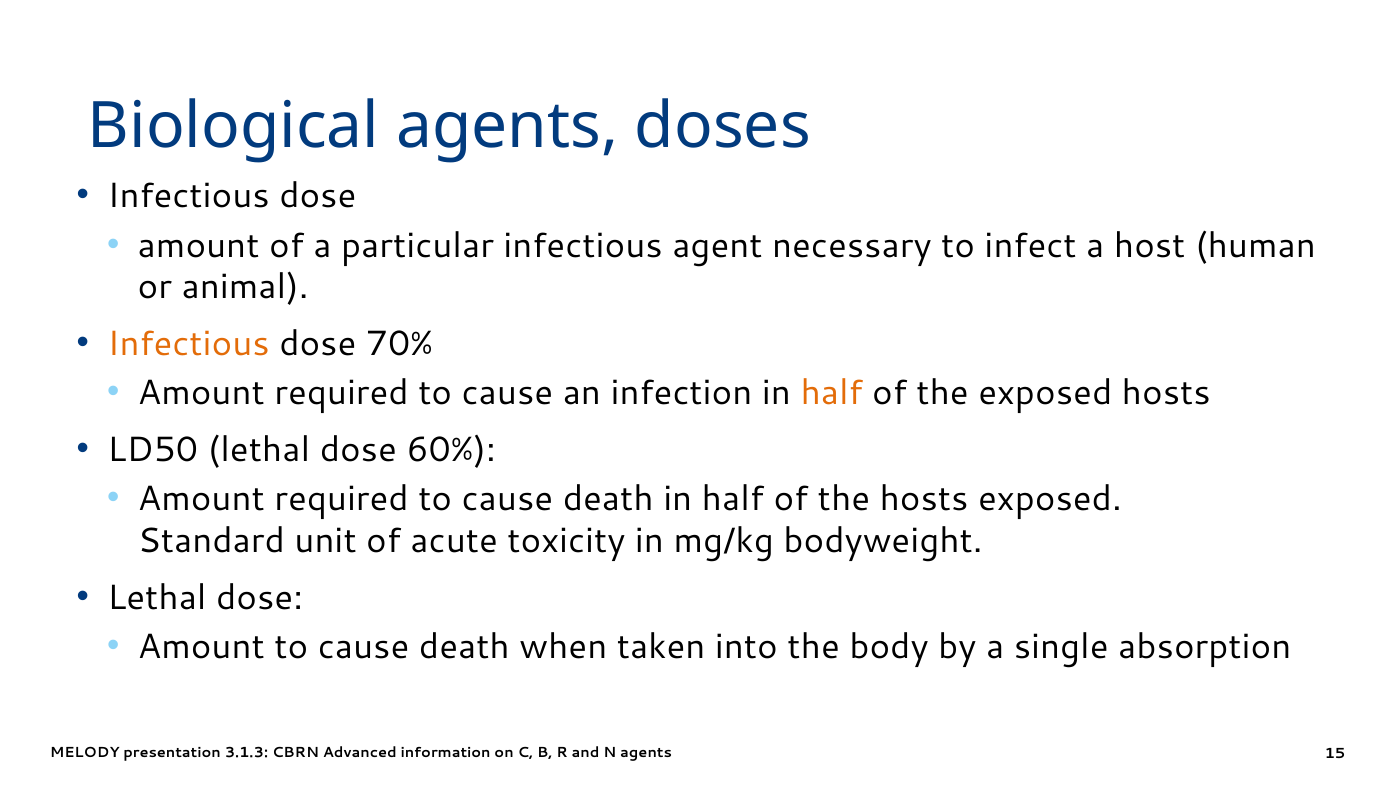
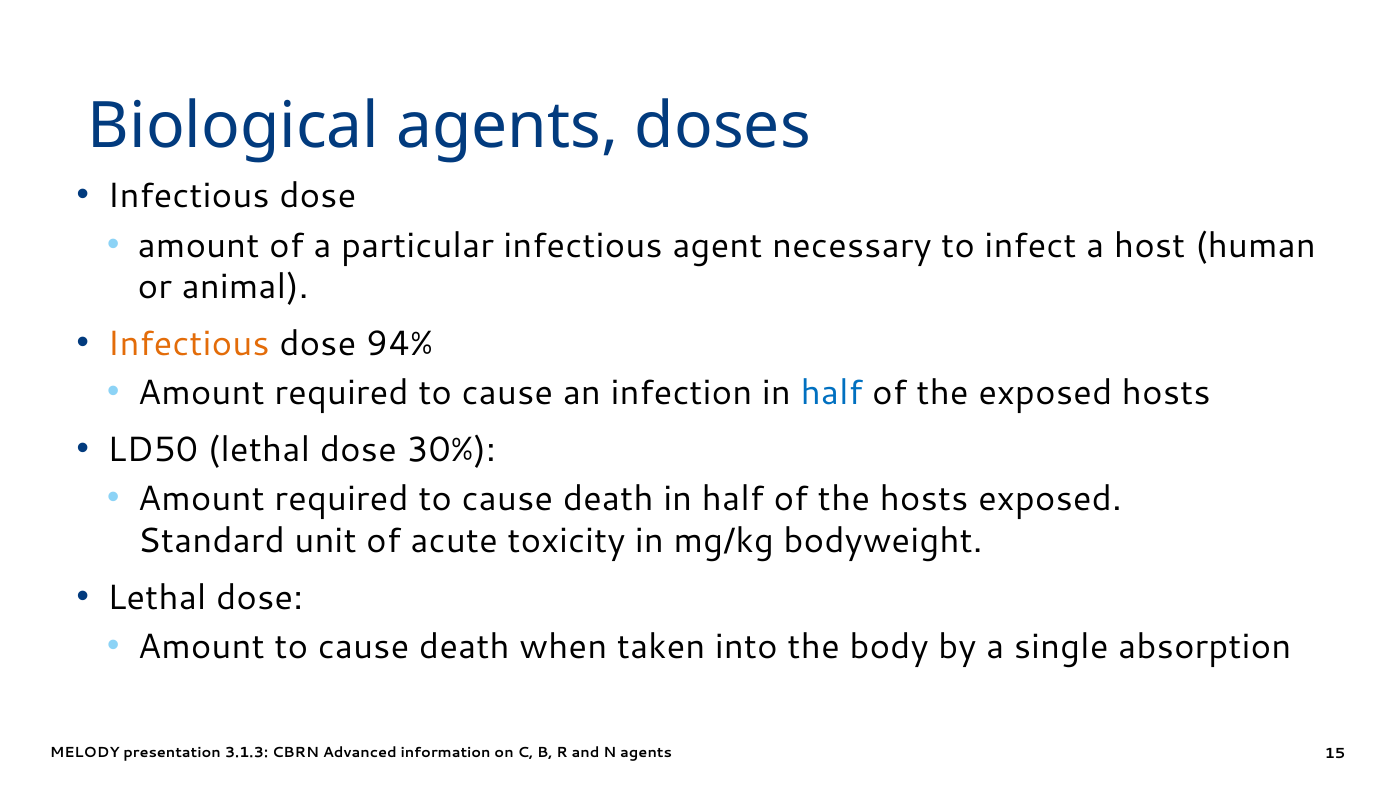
70%: 70% -> 94% (399, 344)
half colour: orange -> blue (832, 393)
60%: 60% -> 30% (451, 450)
